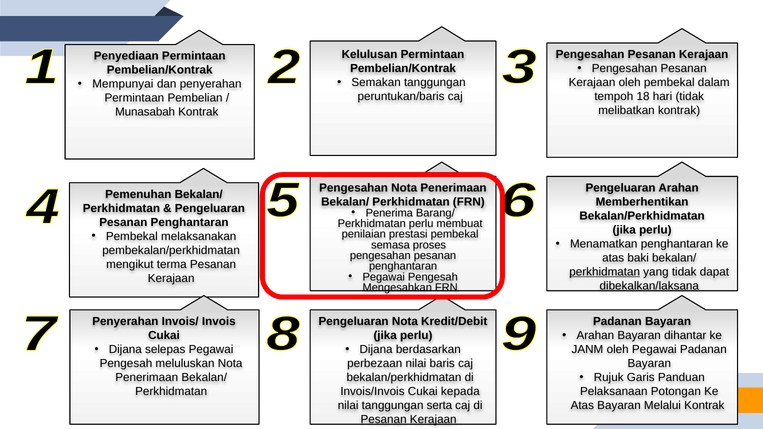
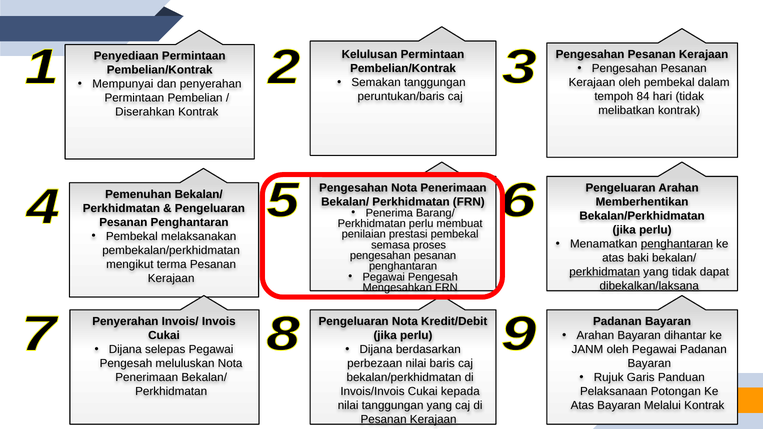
18: 18 -> 84 (643, 96)
Munasabah: Munasabah -> Diserahkan (145, 112)
penghantaran underline: none -> present (677, 244)
tanggungan serta: serta -> yang (439, 406)
